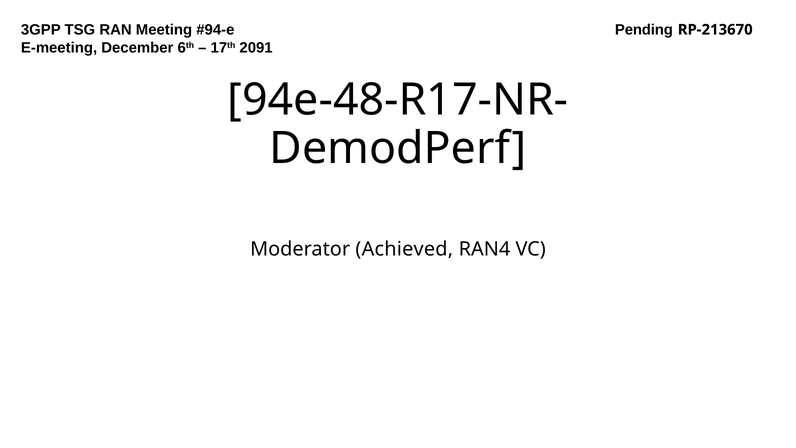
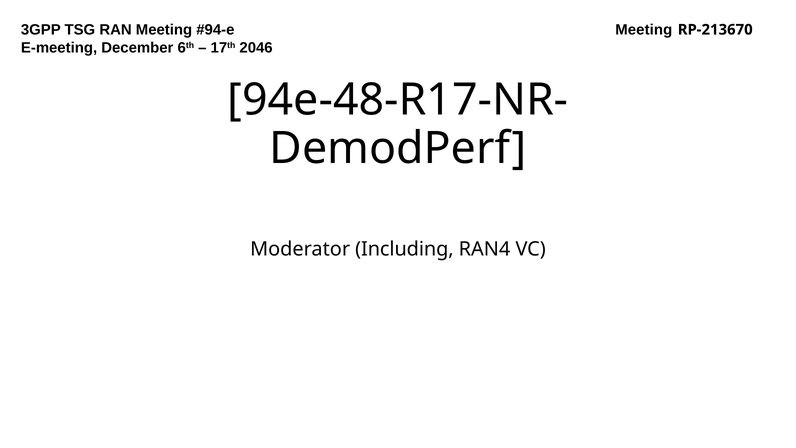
Pending: Pending -> Meeting (644, 30)
2091: 2091 -> 2046 (256, 48)
Achieved: Achieved -> Including (404, 249)
